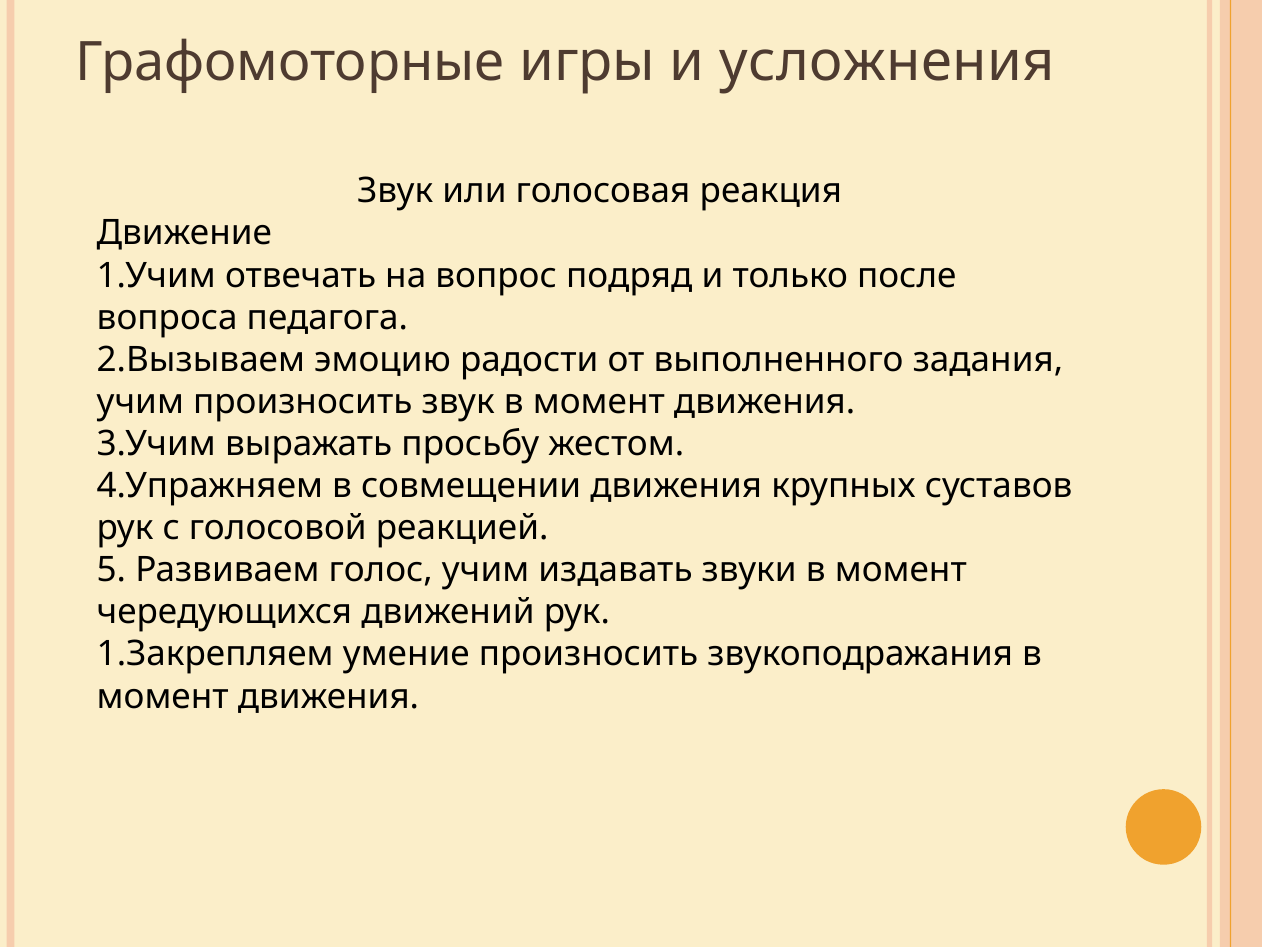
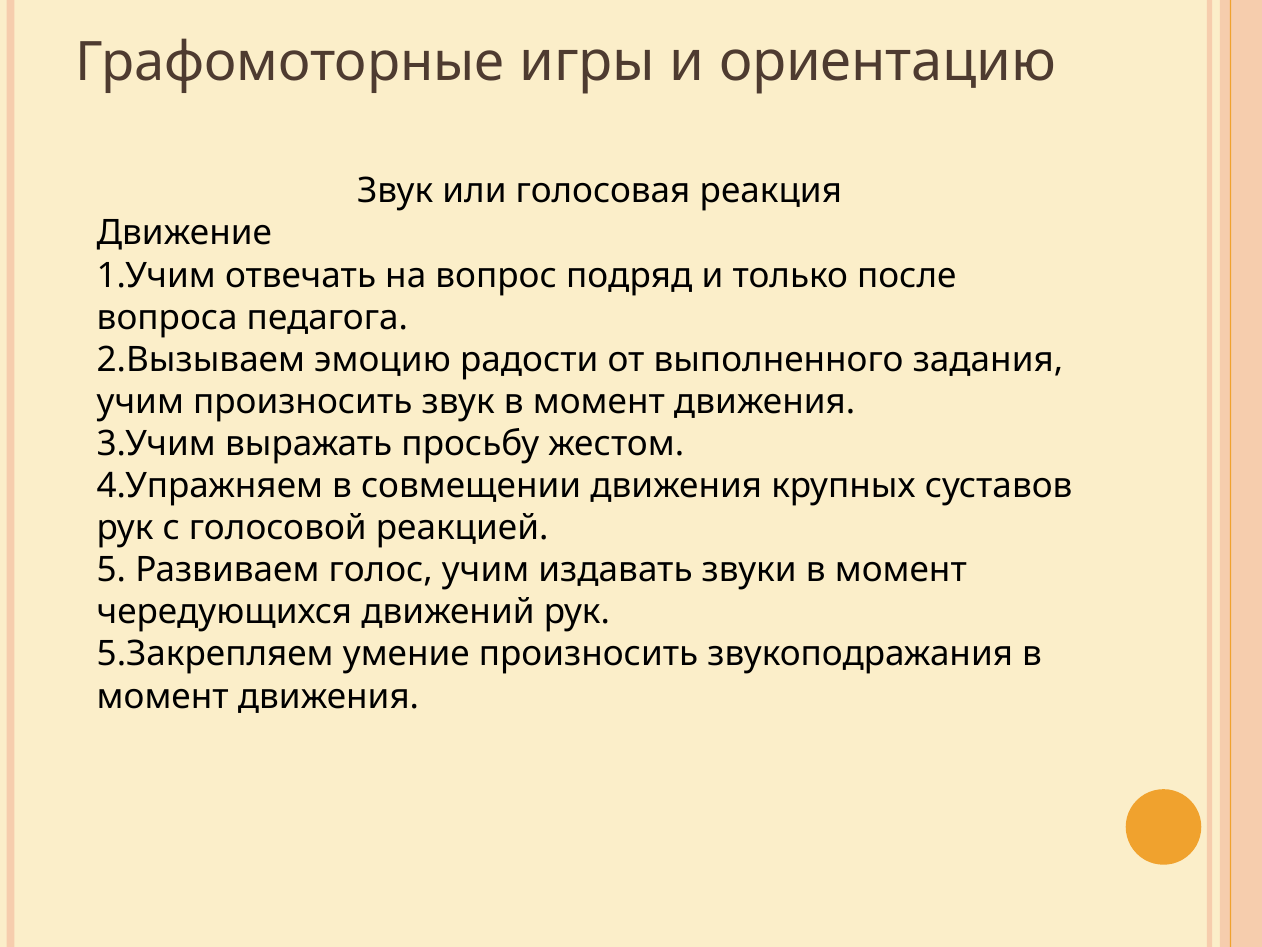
усложнения: усложнения -> ориентацию (888, 62)
1.Закрепляем: 1.Закрепляем -> 5.Закрепляем (215, 654)
